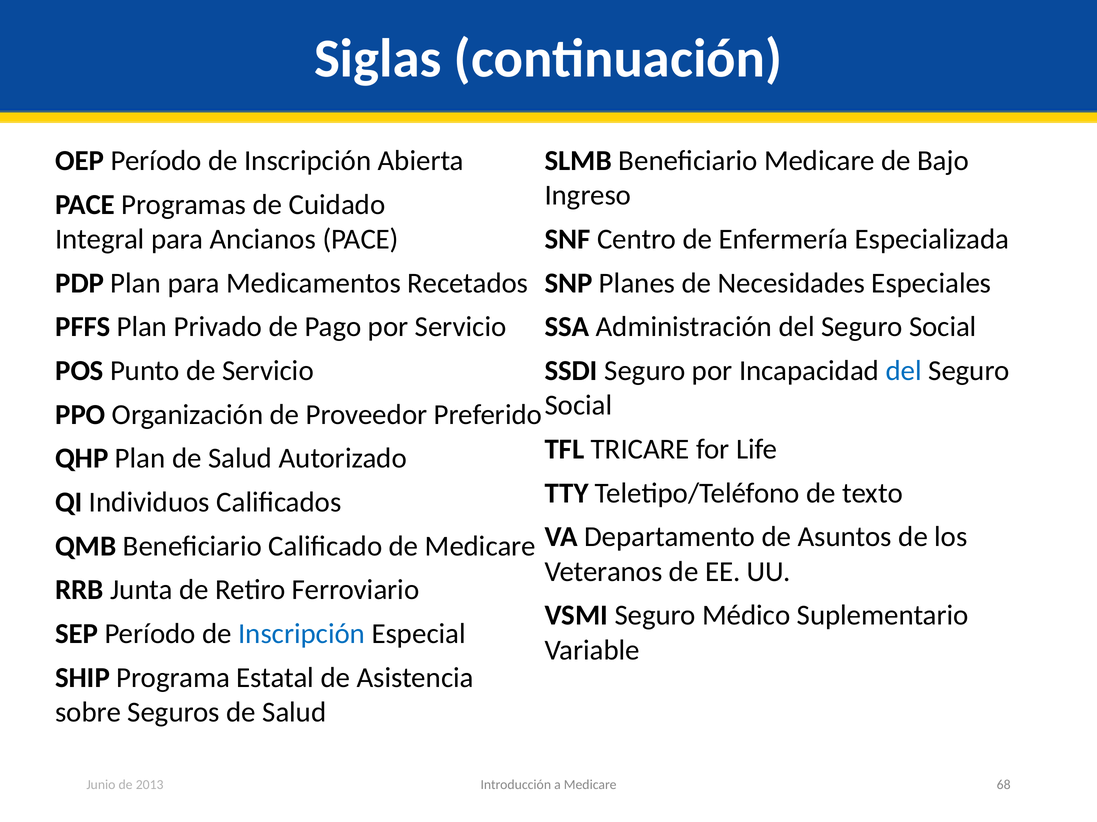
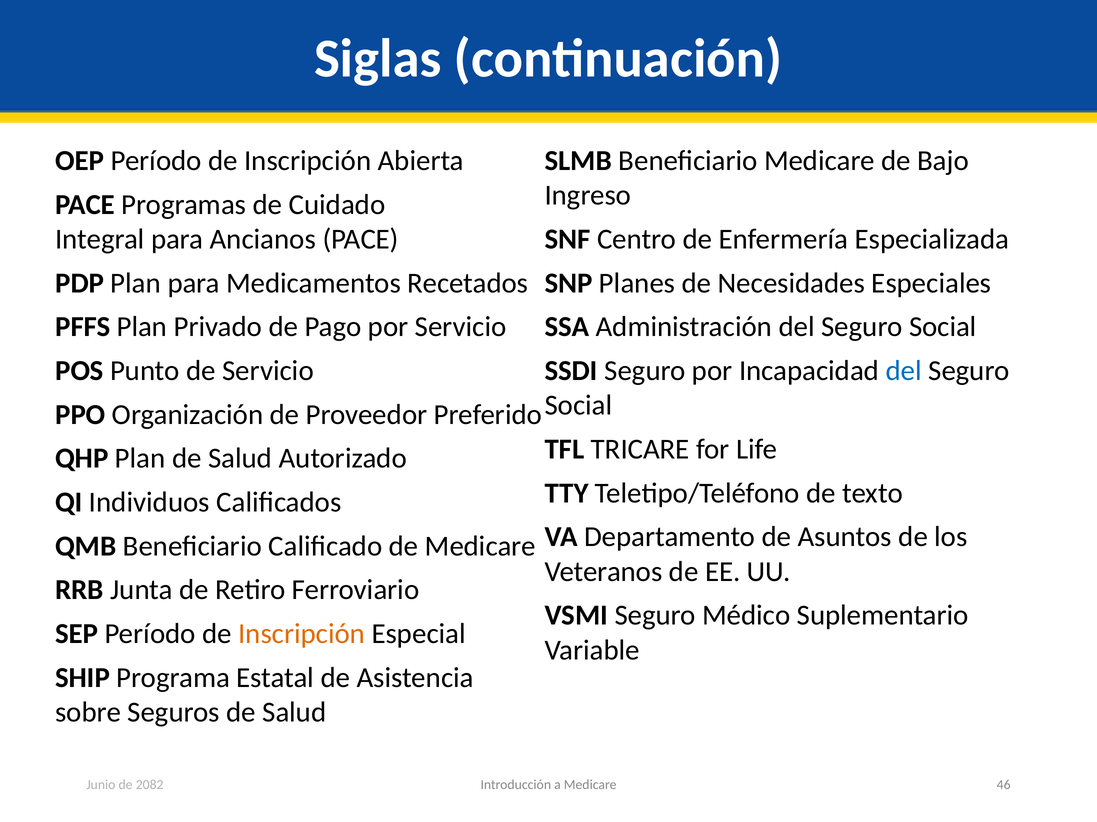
Inscripción colour: blue -> orange (302, 634)
68: 68 -> 46 (1004, 785)
2013: 2013 -> 2082 (150, 785)
